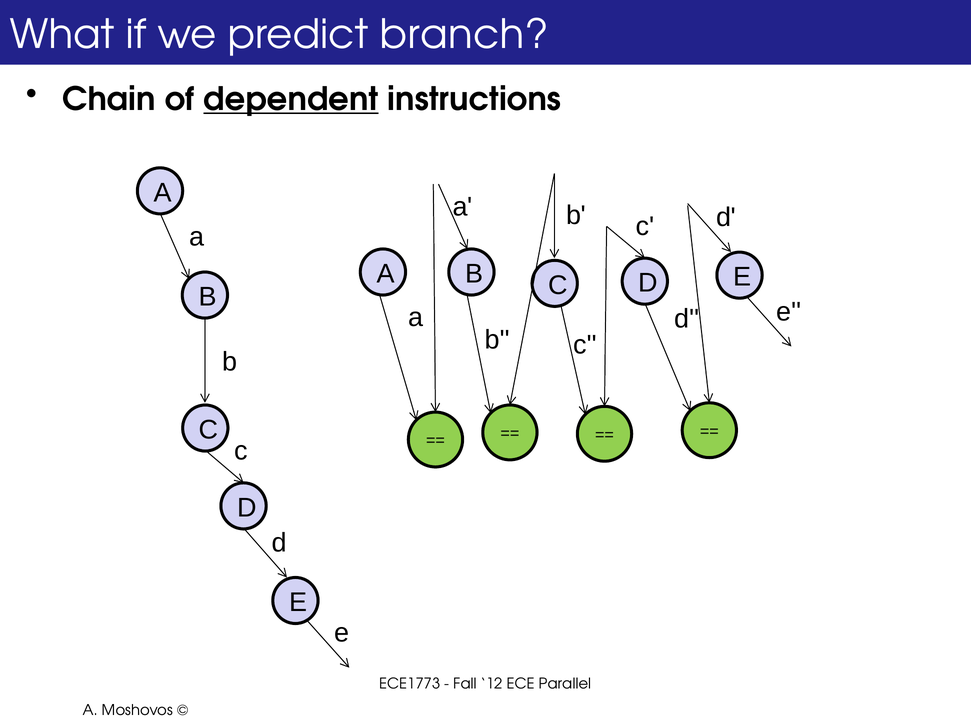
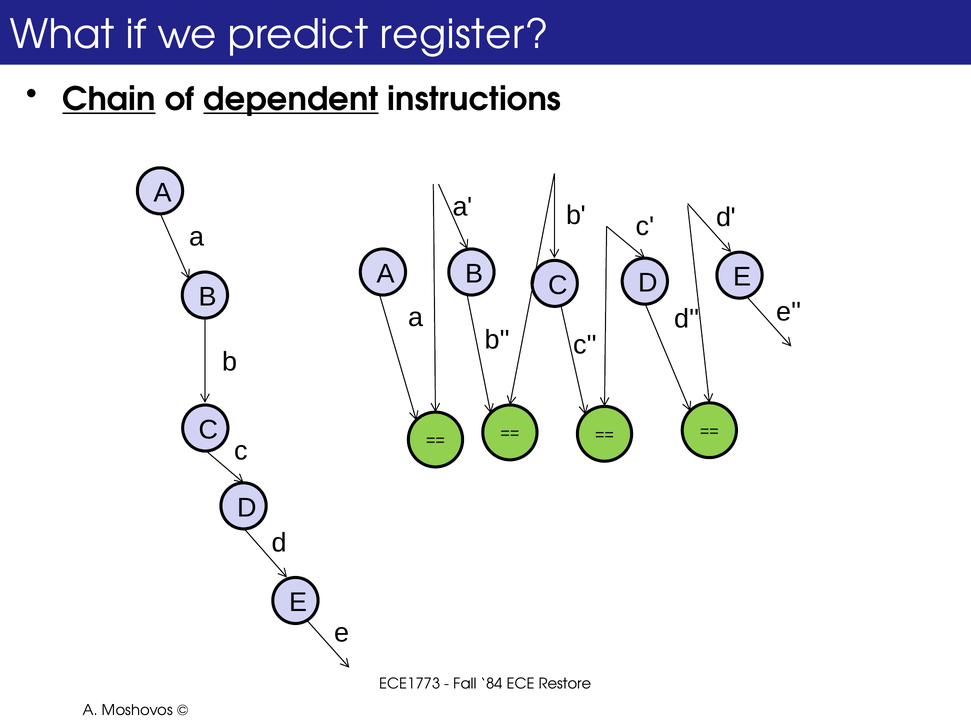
branch: branch -> register (464, 35)
Chain underline: none -> present (109, 99)
12: 12 -> 84 (492, 684)
Parallel: Parallel -> Restore (565, 684)
